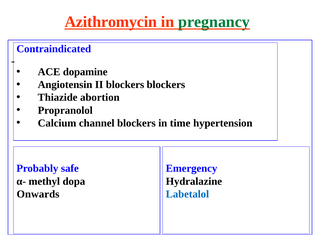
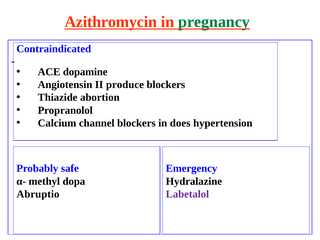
II blockers: blockers -> produce (125, 85)
time: time -> does (180, 123)
Onwards: Onwards -> Abruptio (38, 194)
Labetalol colour: blue -> purple (187, 194)
